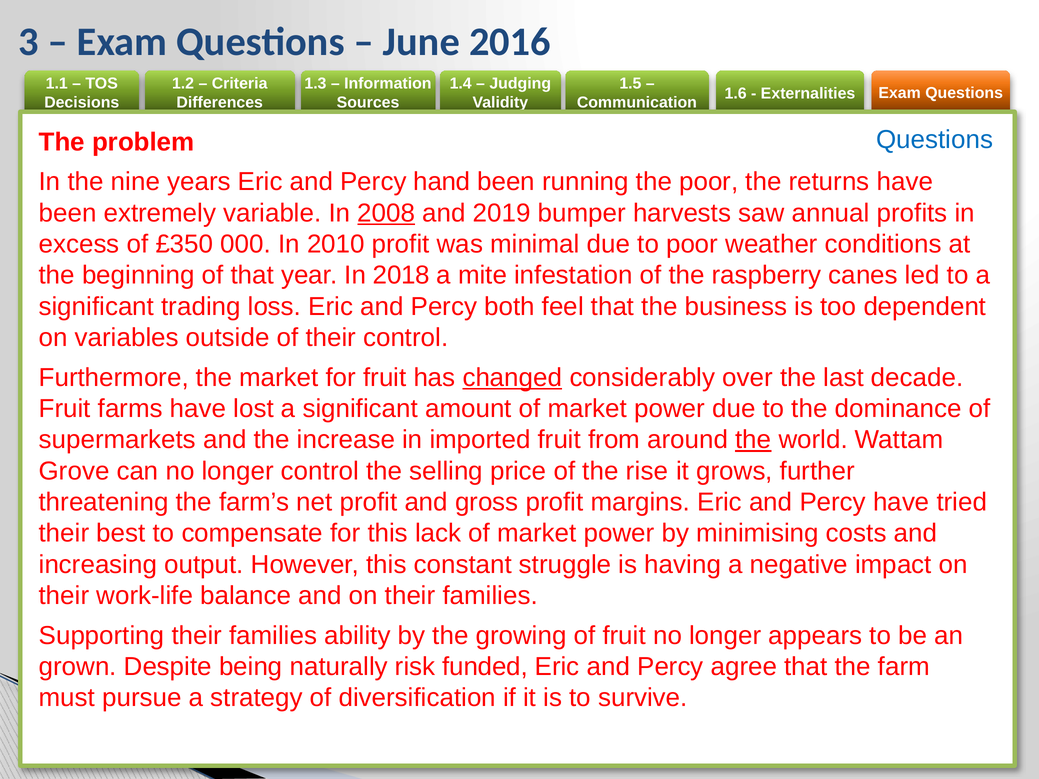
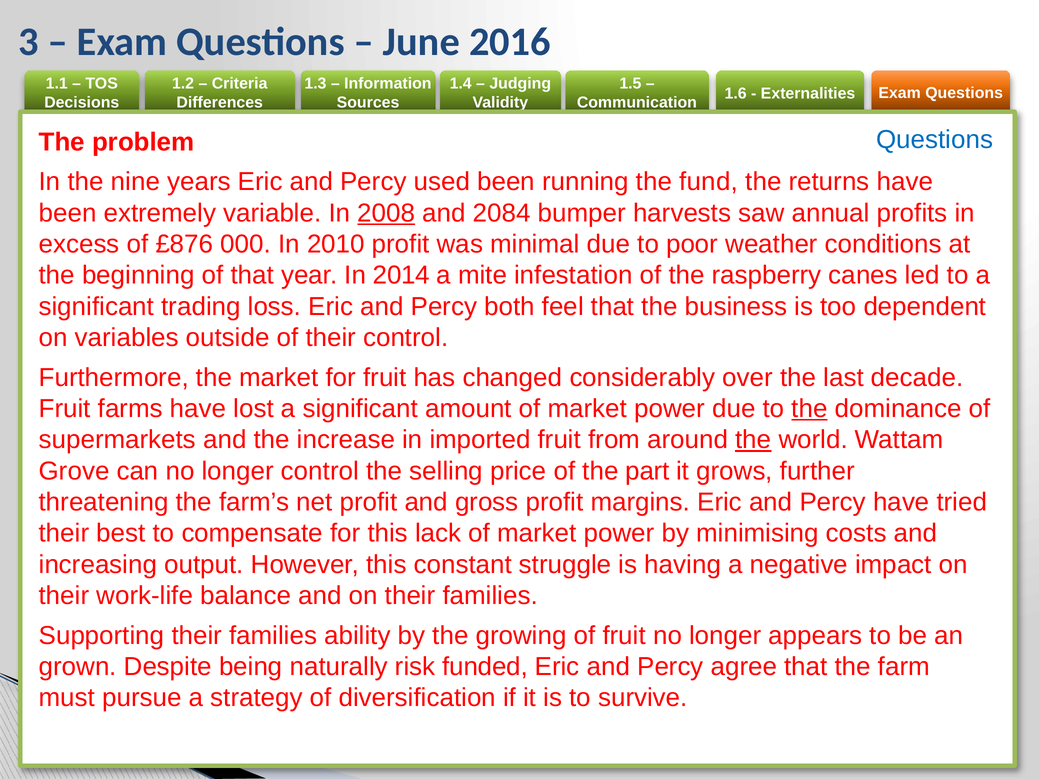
hand: hand -> used (442, 182)
the poor: poor -> fund (709, 182)
2019: 2019 -> 2084 (502, 213)
£350: £350 -> £876 (184, 244)
2018: 2018 -> 2014 (401, 275)
changed underline: present -> none (512, 378)
the underline: none -> present (809, 409)
rise: rise -> part (647, 471)
